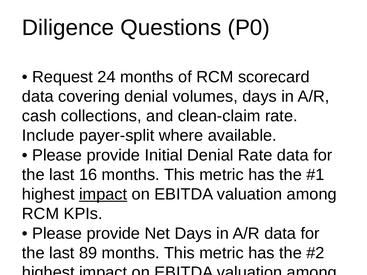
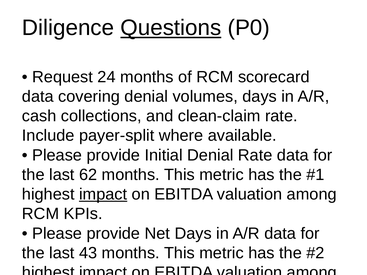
Questions underline: none -> present (171, 28)
16: 16 -> 62 (88, 175)
89: 89 -> 43 (88, 253)
